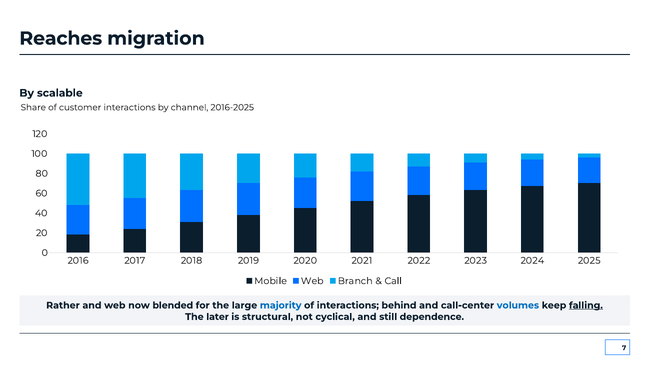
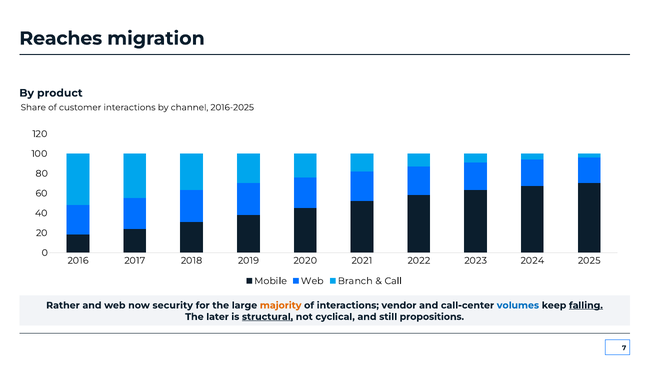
scalable: scalable -> product (60, 93)
blended: blended -> security (173, 305)
majority colour: blue -> orange (281, 305)
behind: behind -> vendor (399, 305)
structural underline: none -> present (268, 317)
dependence: dependence -> propositions (432, 317)
